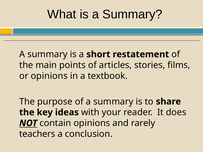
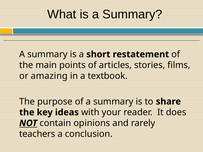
or opinions: opinions -> amazing (49, 76)
